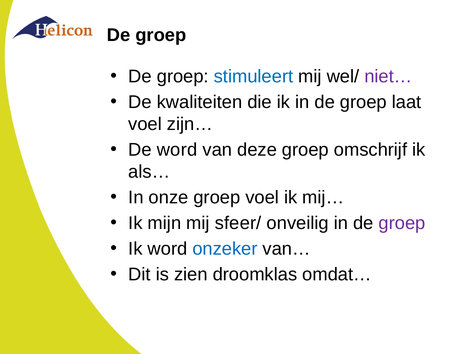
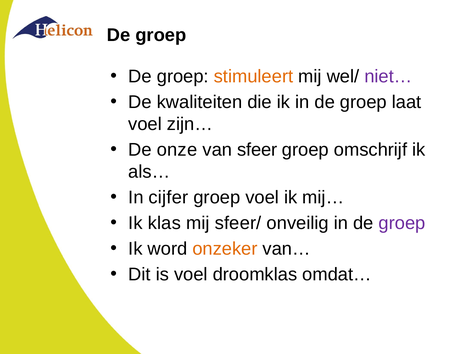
stimuleert colour: blue -> orange (253, 76)
De word: word -> onze (177, 150)
deze: deze -> sfeer (257, 150)
onze: onze -> cijfer (168, 197)
mijn: mijn -> klas (164, 223)
onzeker colour: blue -> orange (225, 249)
is zien: zien -> voel (191, 274)
